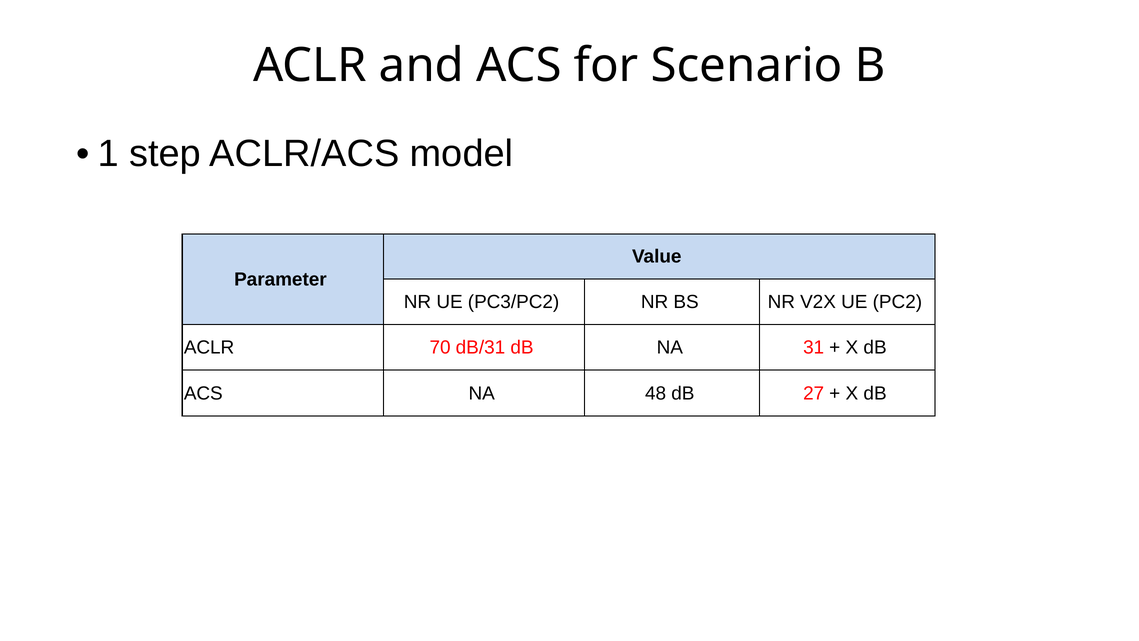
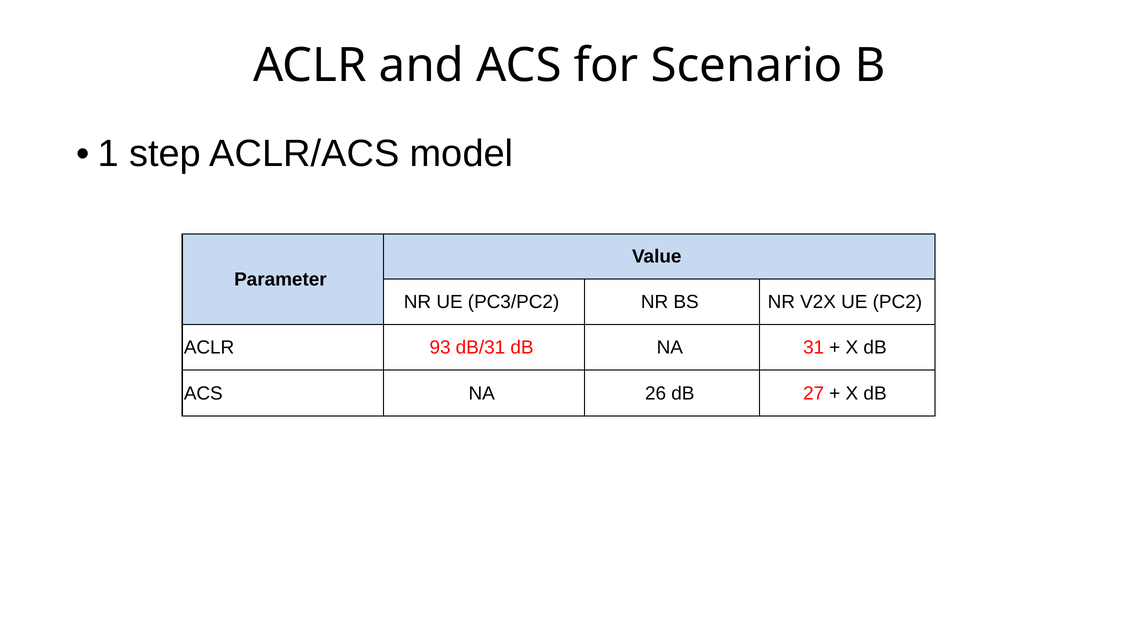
70: 70 -> 93 (440, 347)
48: 48 -> 26 (656, 393)
